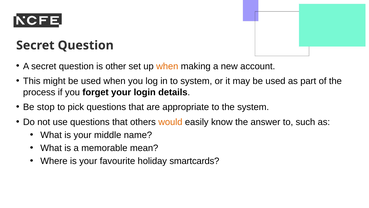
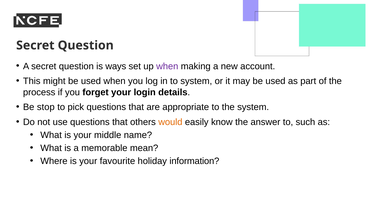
other: other -> ways (116, 66)
when colour: orange -> purple (167, 66)
smartcards: smartcards -> information (194, 161)
